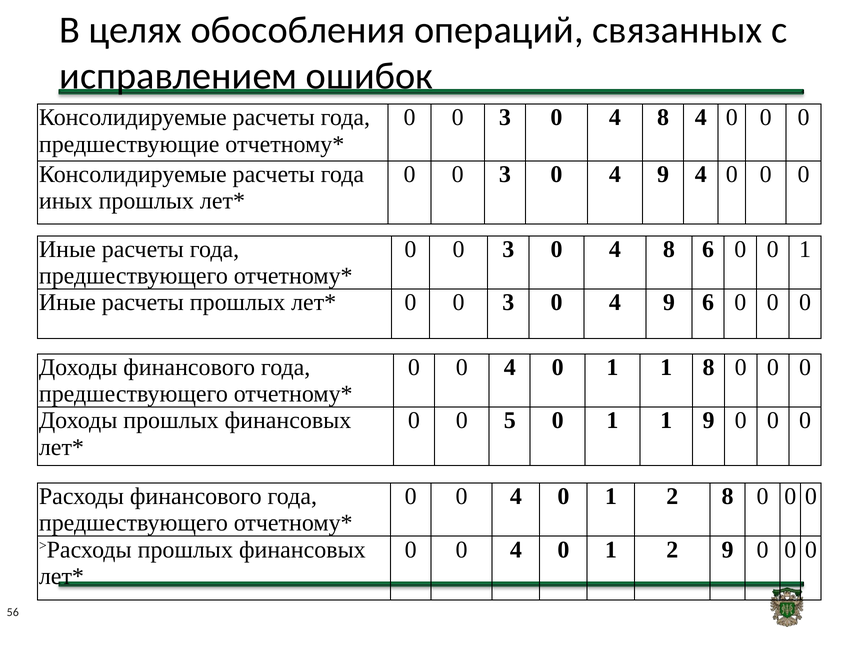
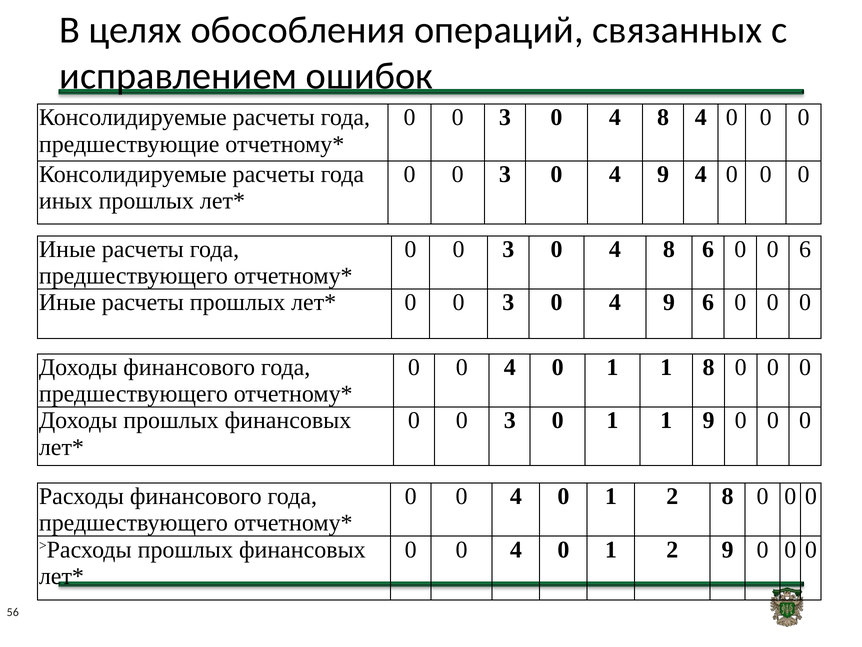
0 0 1: 1 -> 6 (805, 249)
5: 5 -> 3 (510, 420)
